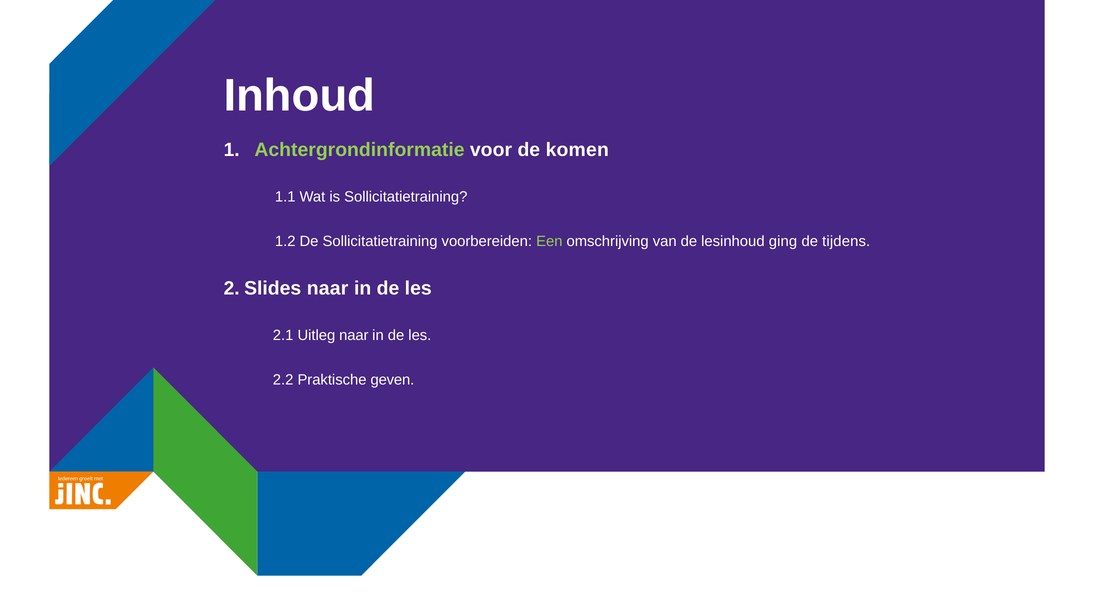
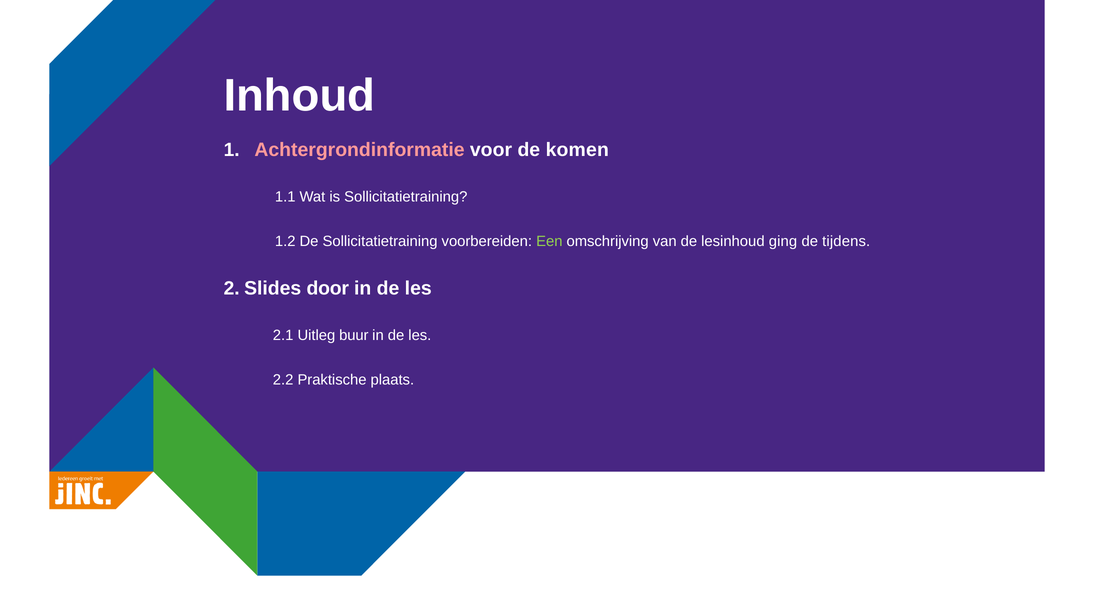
Achtergrondinformatie colour: light green -> pink (359, 149)
naar: naar -> door (328, 288)
Uitleg naar: naar -> buur (354, 335)
geven: geven -> plaats (392, 379)
